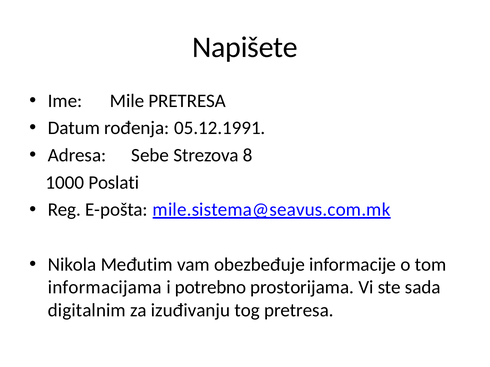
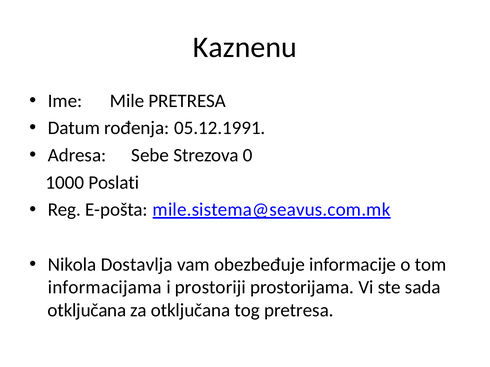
Napišete: Napišete -> Kaznenu (245, 47)
8: 8 -> 0 (248, 155)
Međutim: Međutim -> Dostavlja (137, 265)
potrebno: potrebno -> prostoriji (210, 288)
digitalnim: digitalnim -> otključana (87, 311)
za izuđivanju: izuđivanju -> otključana (191, 311)
